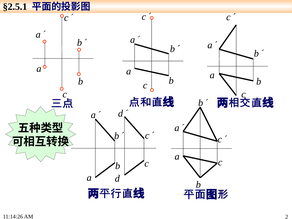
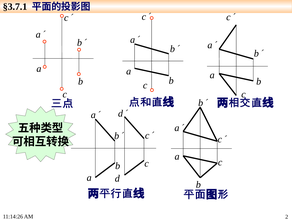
§2.5.1: §2.5.1 -> §3.7.1 (15, 7)
